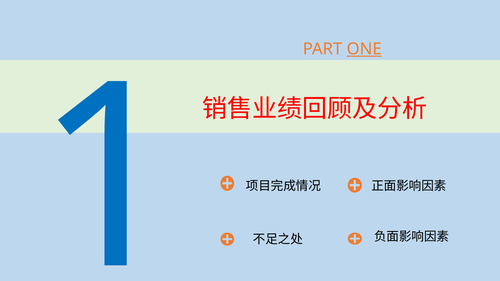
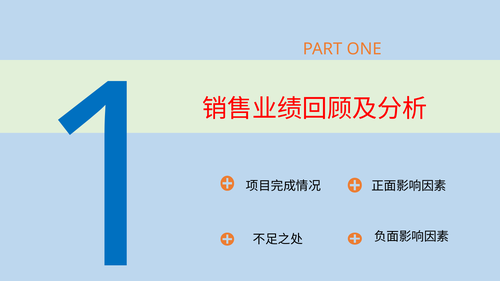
ONE underline: present -> none (364, 49)
